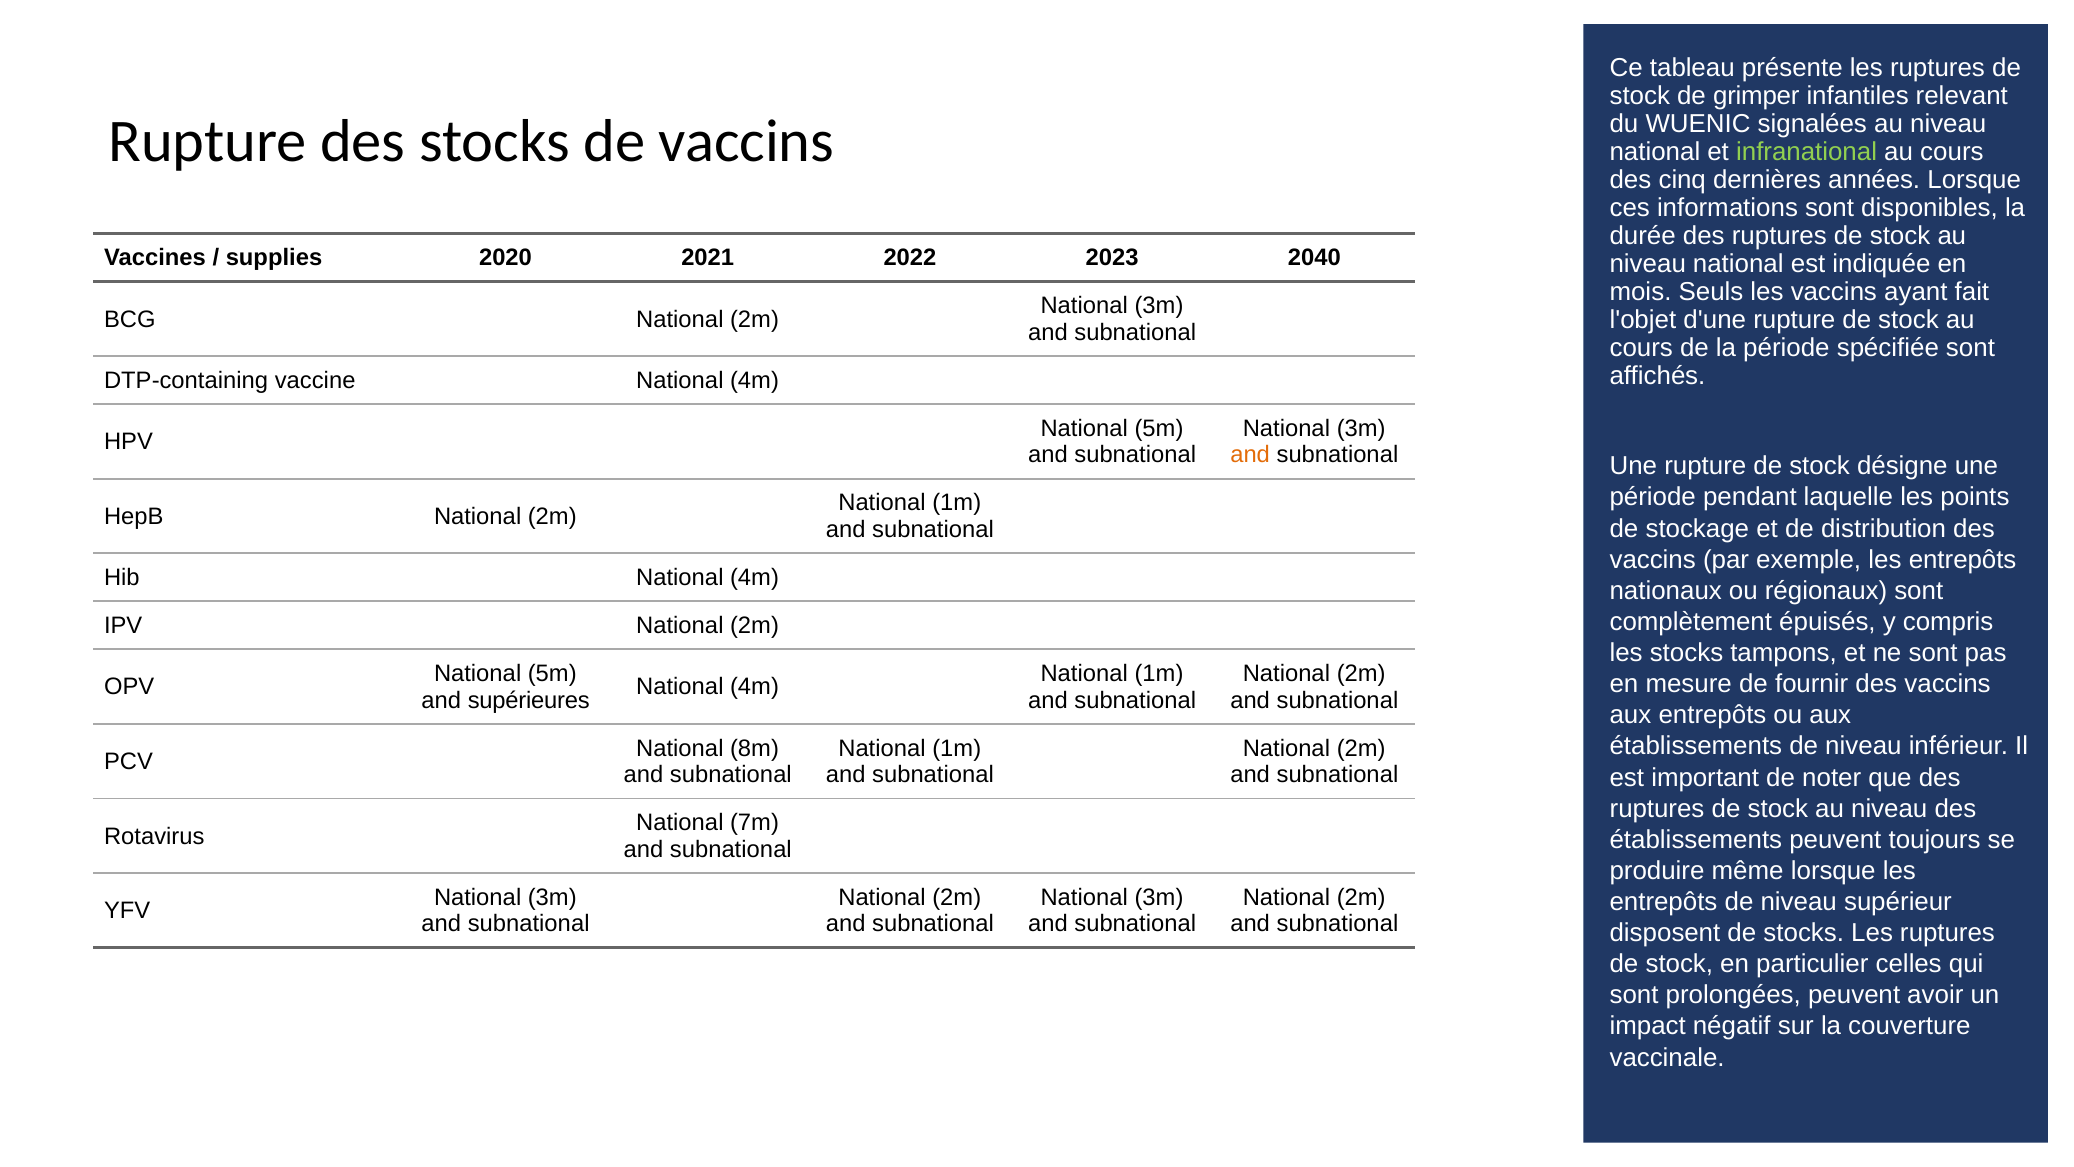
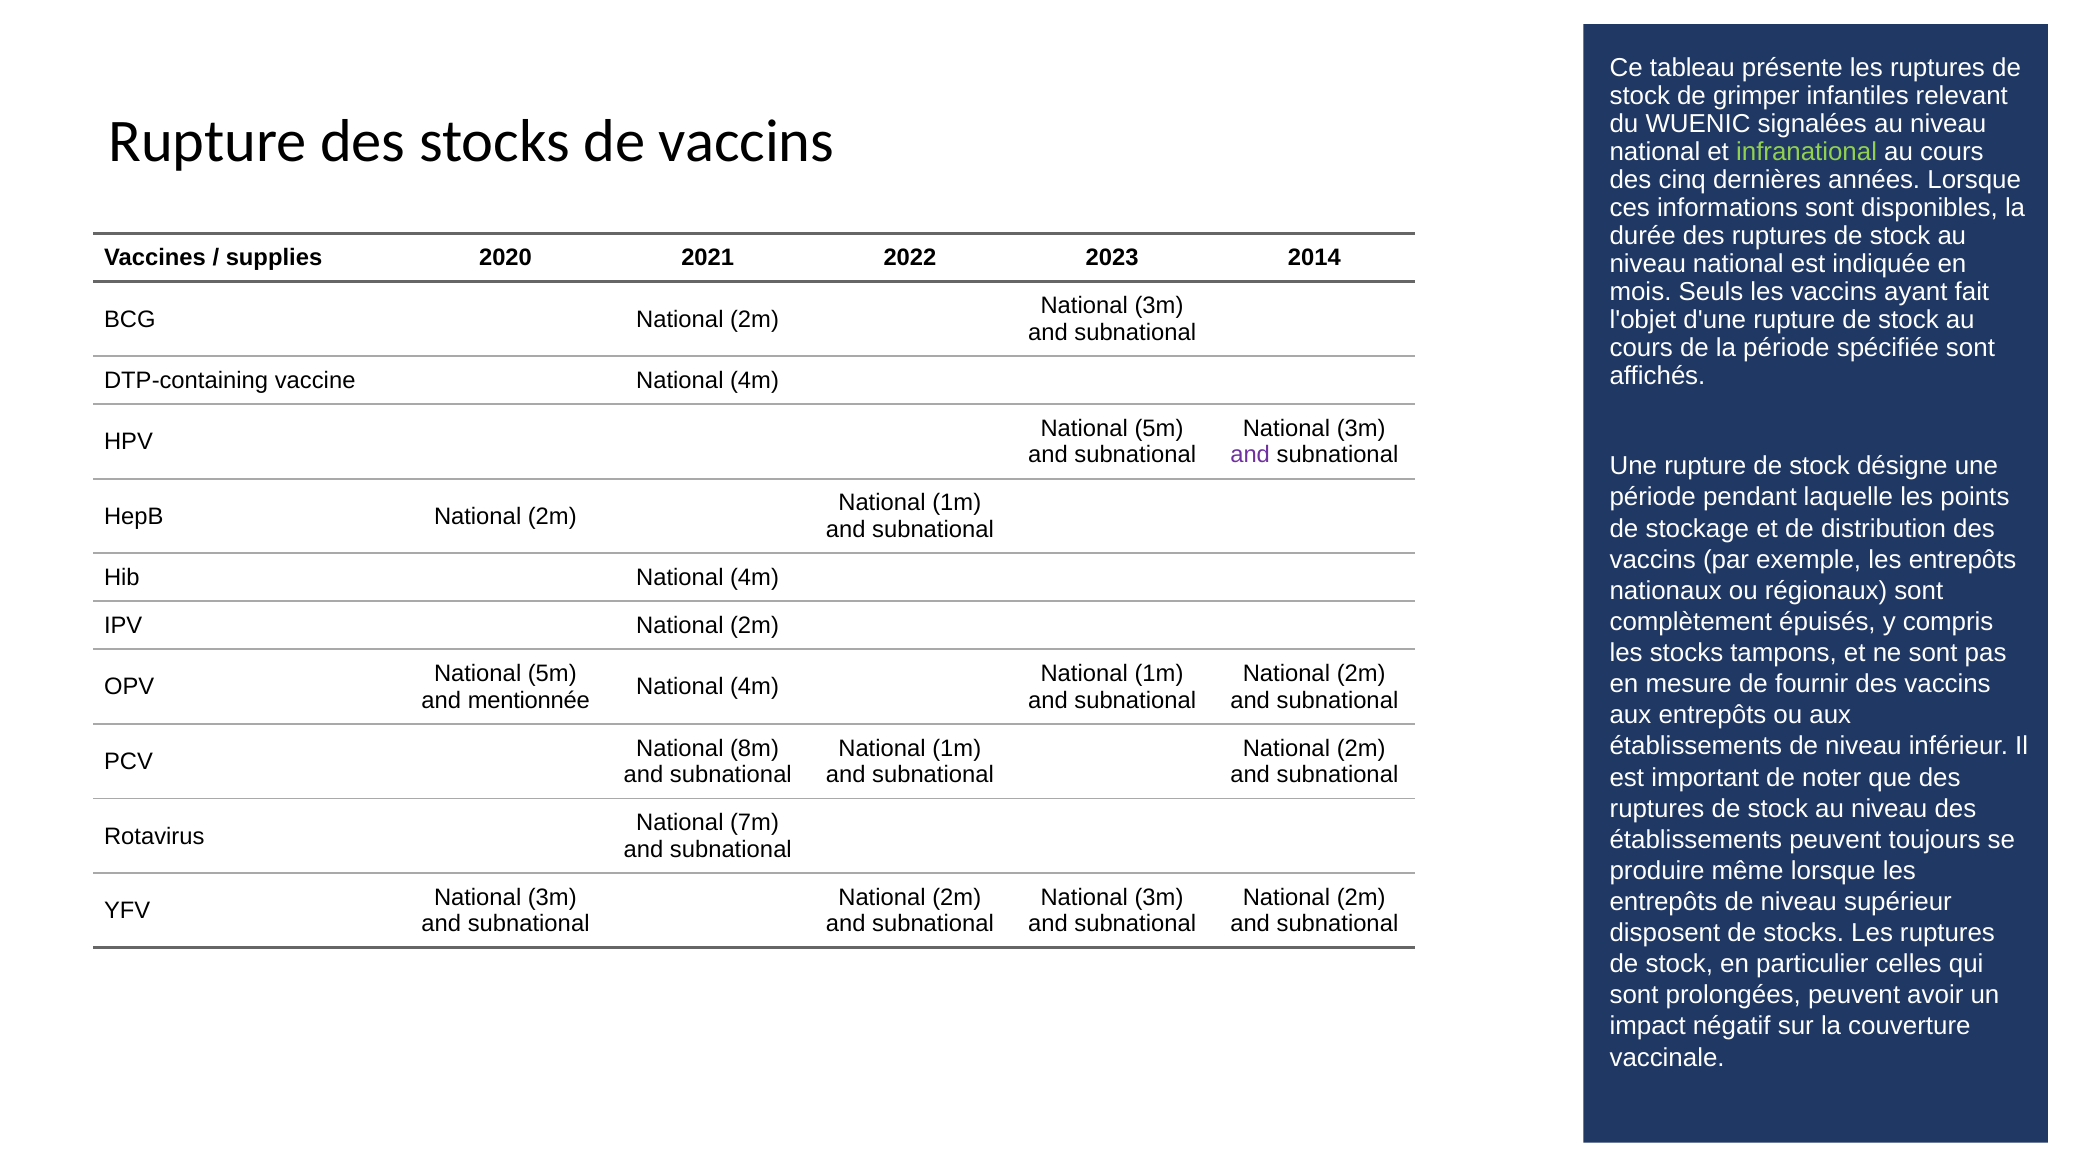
2040: 2040 -> 2014 (1314, 258)
and colour: orange -> purple (1250, 455)
supérieures: supérieures -> mentionnée (529, 700)
